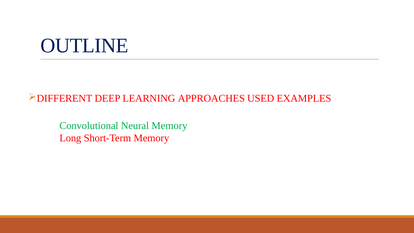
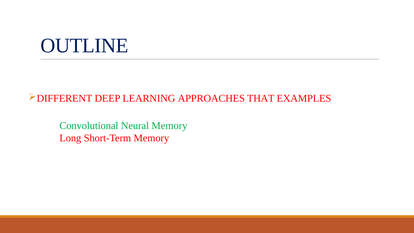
USED: USED -> THAT (261, 99)
